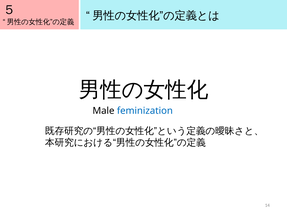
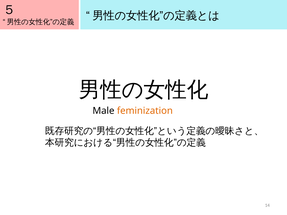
feminization colour: blue -> orange (145, 111)
